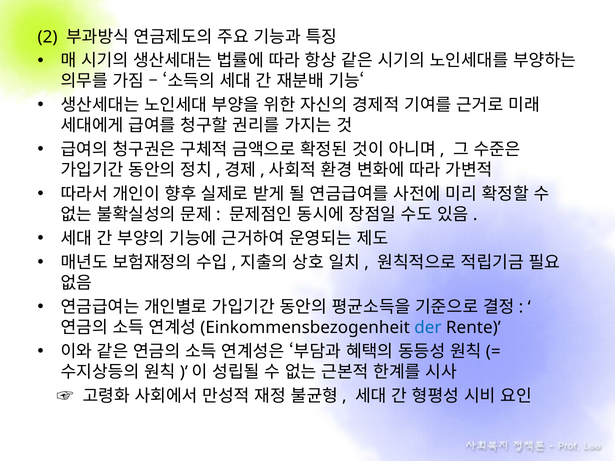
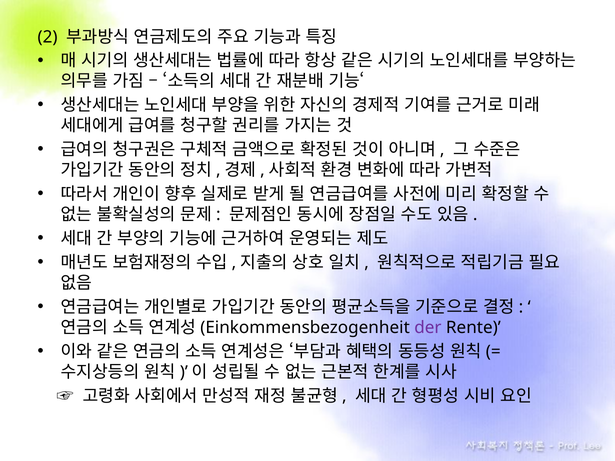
der colour: blue -> purple (428, 328)
